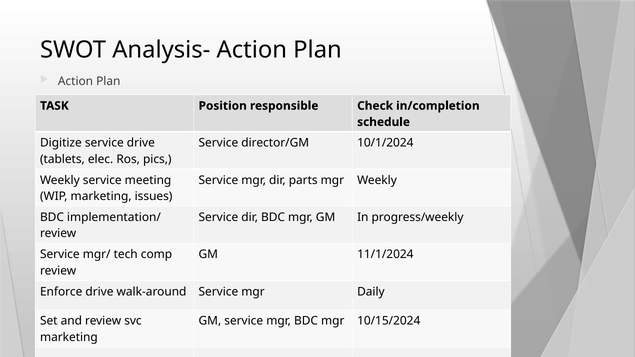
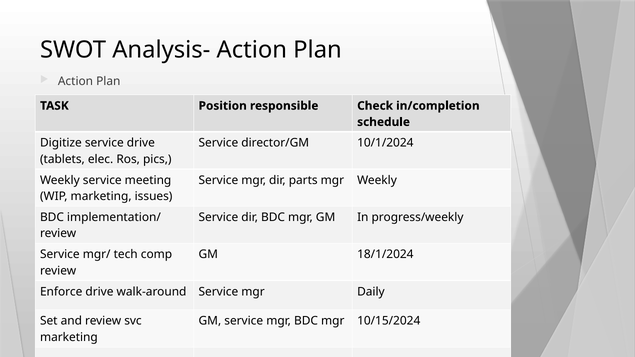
11/1/2024: 11/1/2024 -> 18/1/2024 (385, 255)
